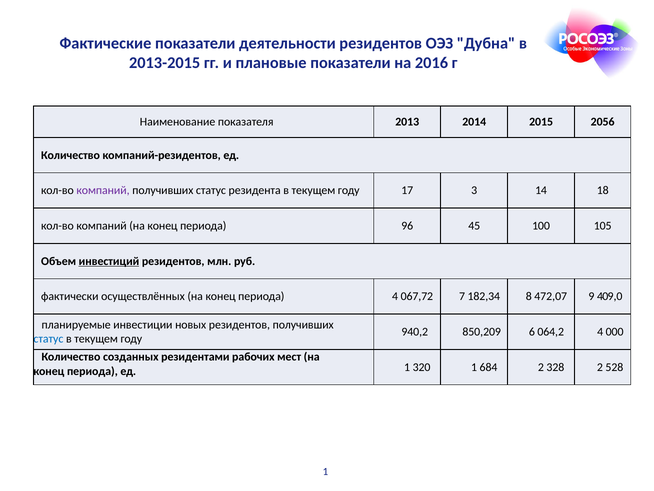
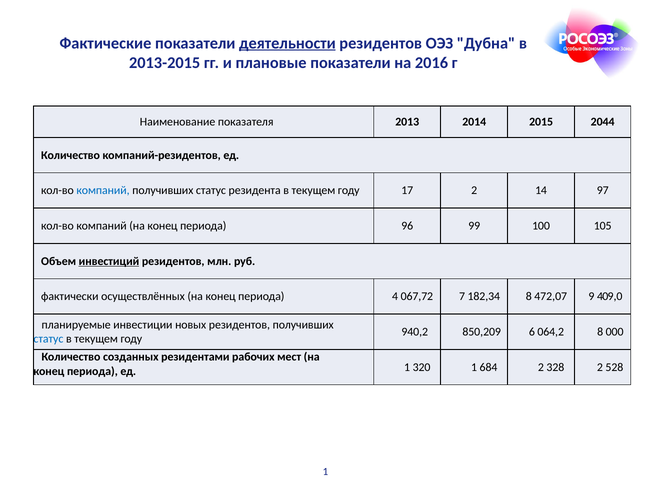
деятельности underline: none -> present (287, 43)
2056: 2056 -> 2044 (603, 122)
компаний colour: purple -> blue (103, 190)
17 3: 3 -> 2 (474, 190)
18: 18 -> 97 (603, 190)
45: 45 -> 99 (474, 226)
064,2 4: 4 -> 8 (600, 331)
